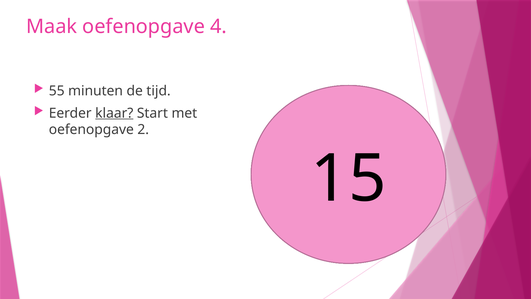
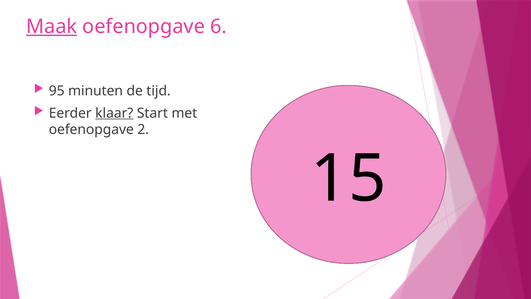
Maak underline: none -> present (52, 27)
4: 4 -> 6 (218, 27)
55: 55 -> 95 (57, 91)
